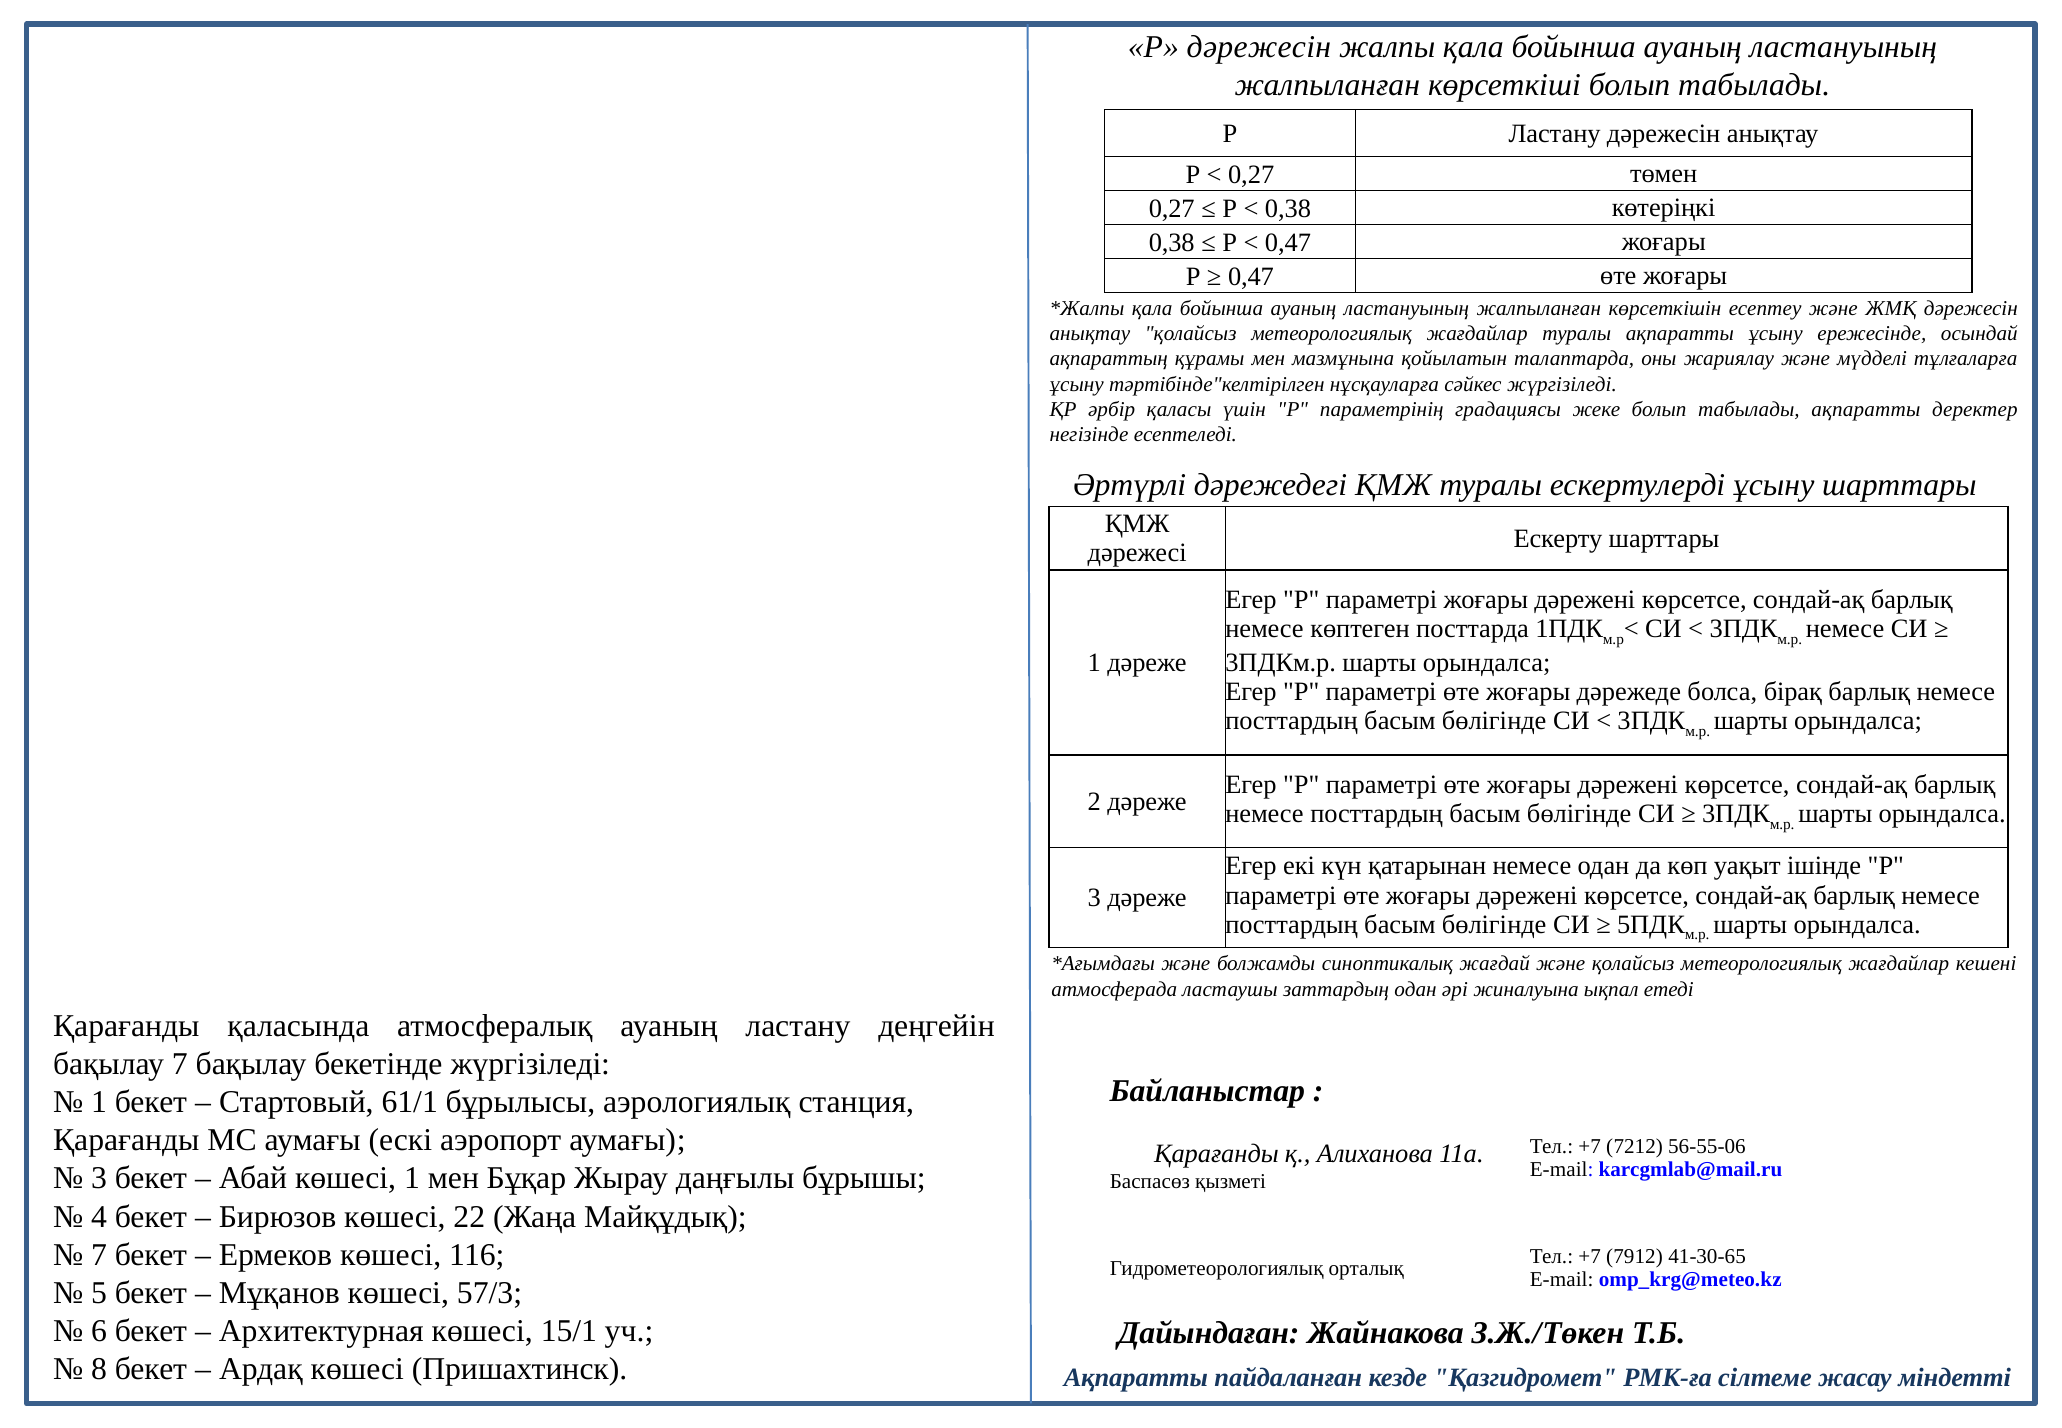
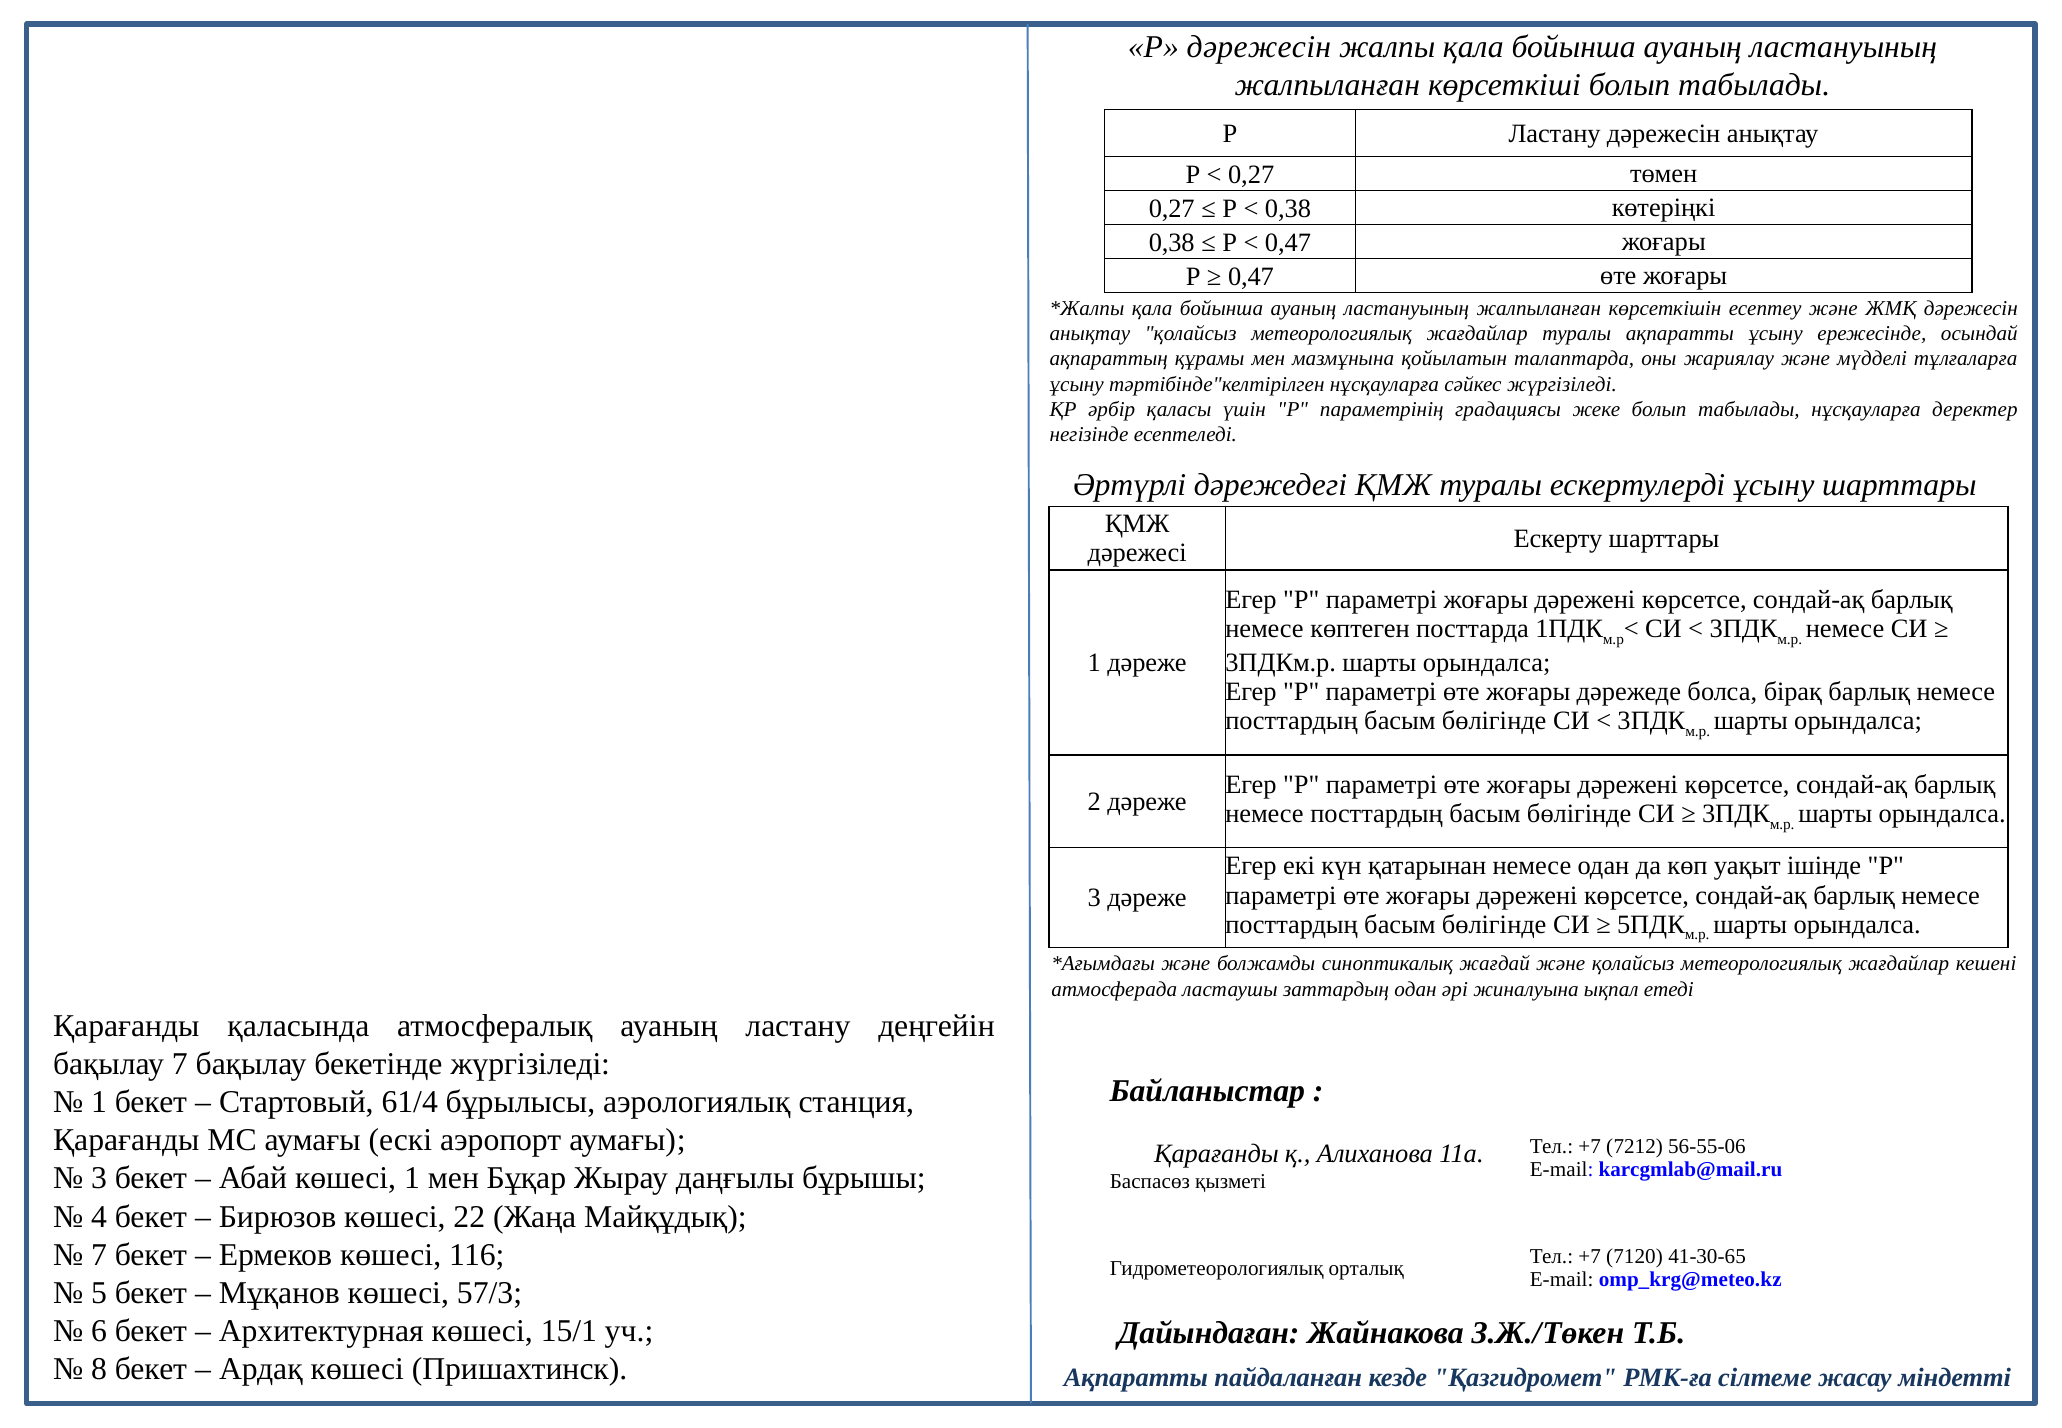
табылады ақпаратты: ақпаратты -> нұсқауларға (1866, 410)
61/1: 61/1 -> 61/4 (410, 1102)
7912: 7912 -> 7120 (1635, 1256)
